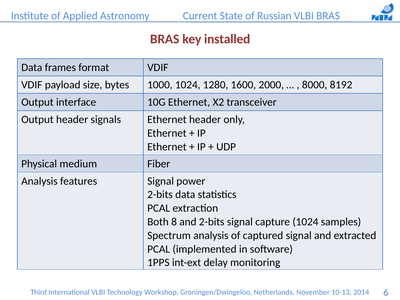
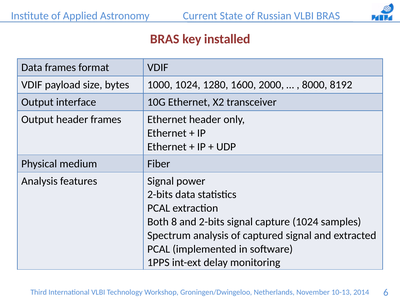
header signals: signals -> frames (106, 120)
